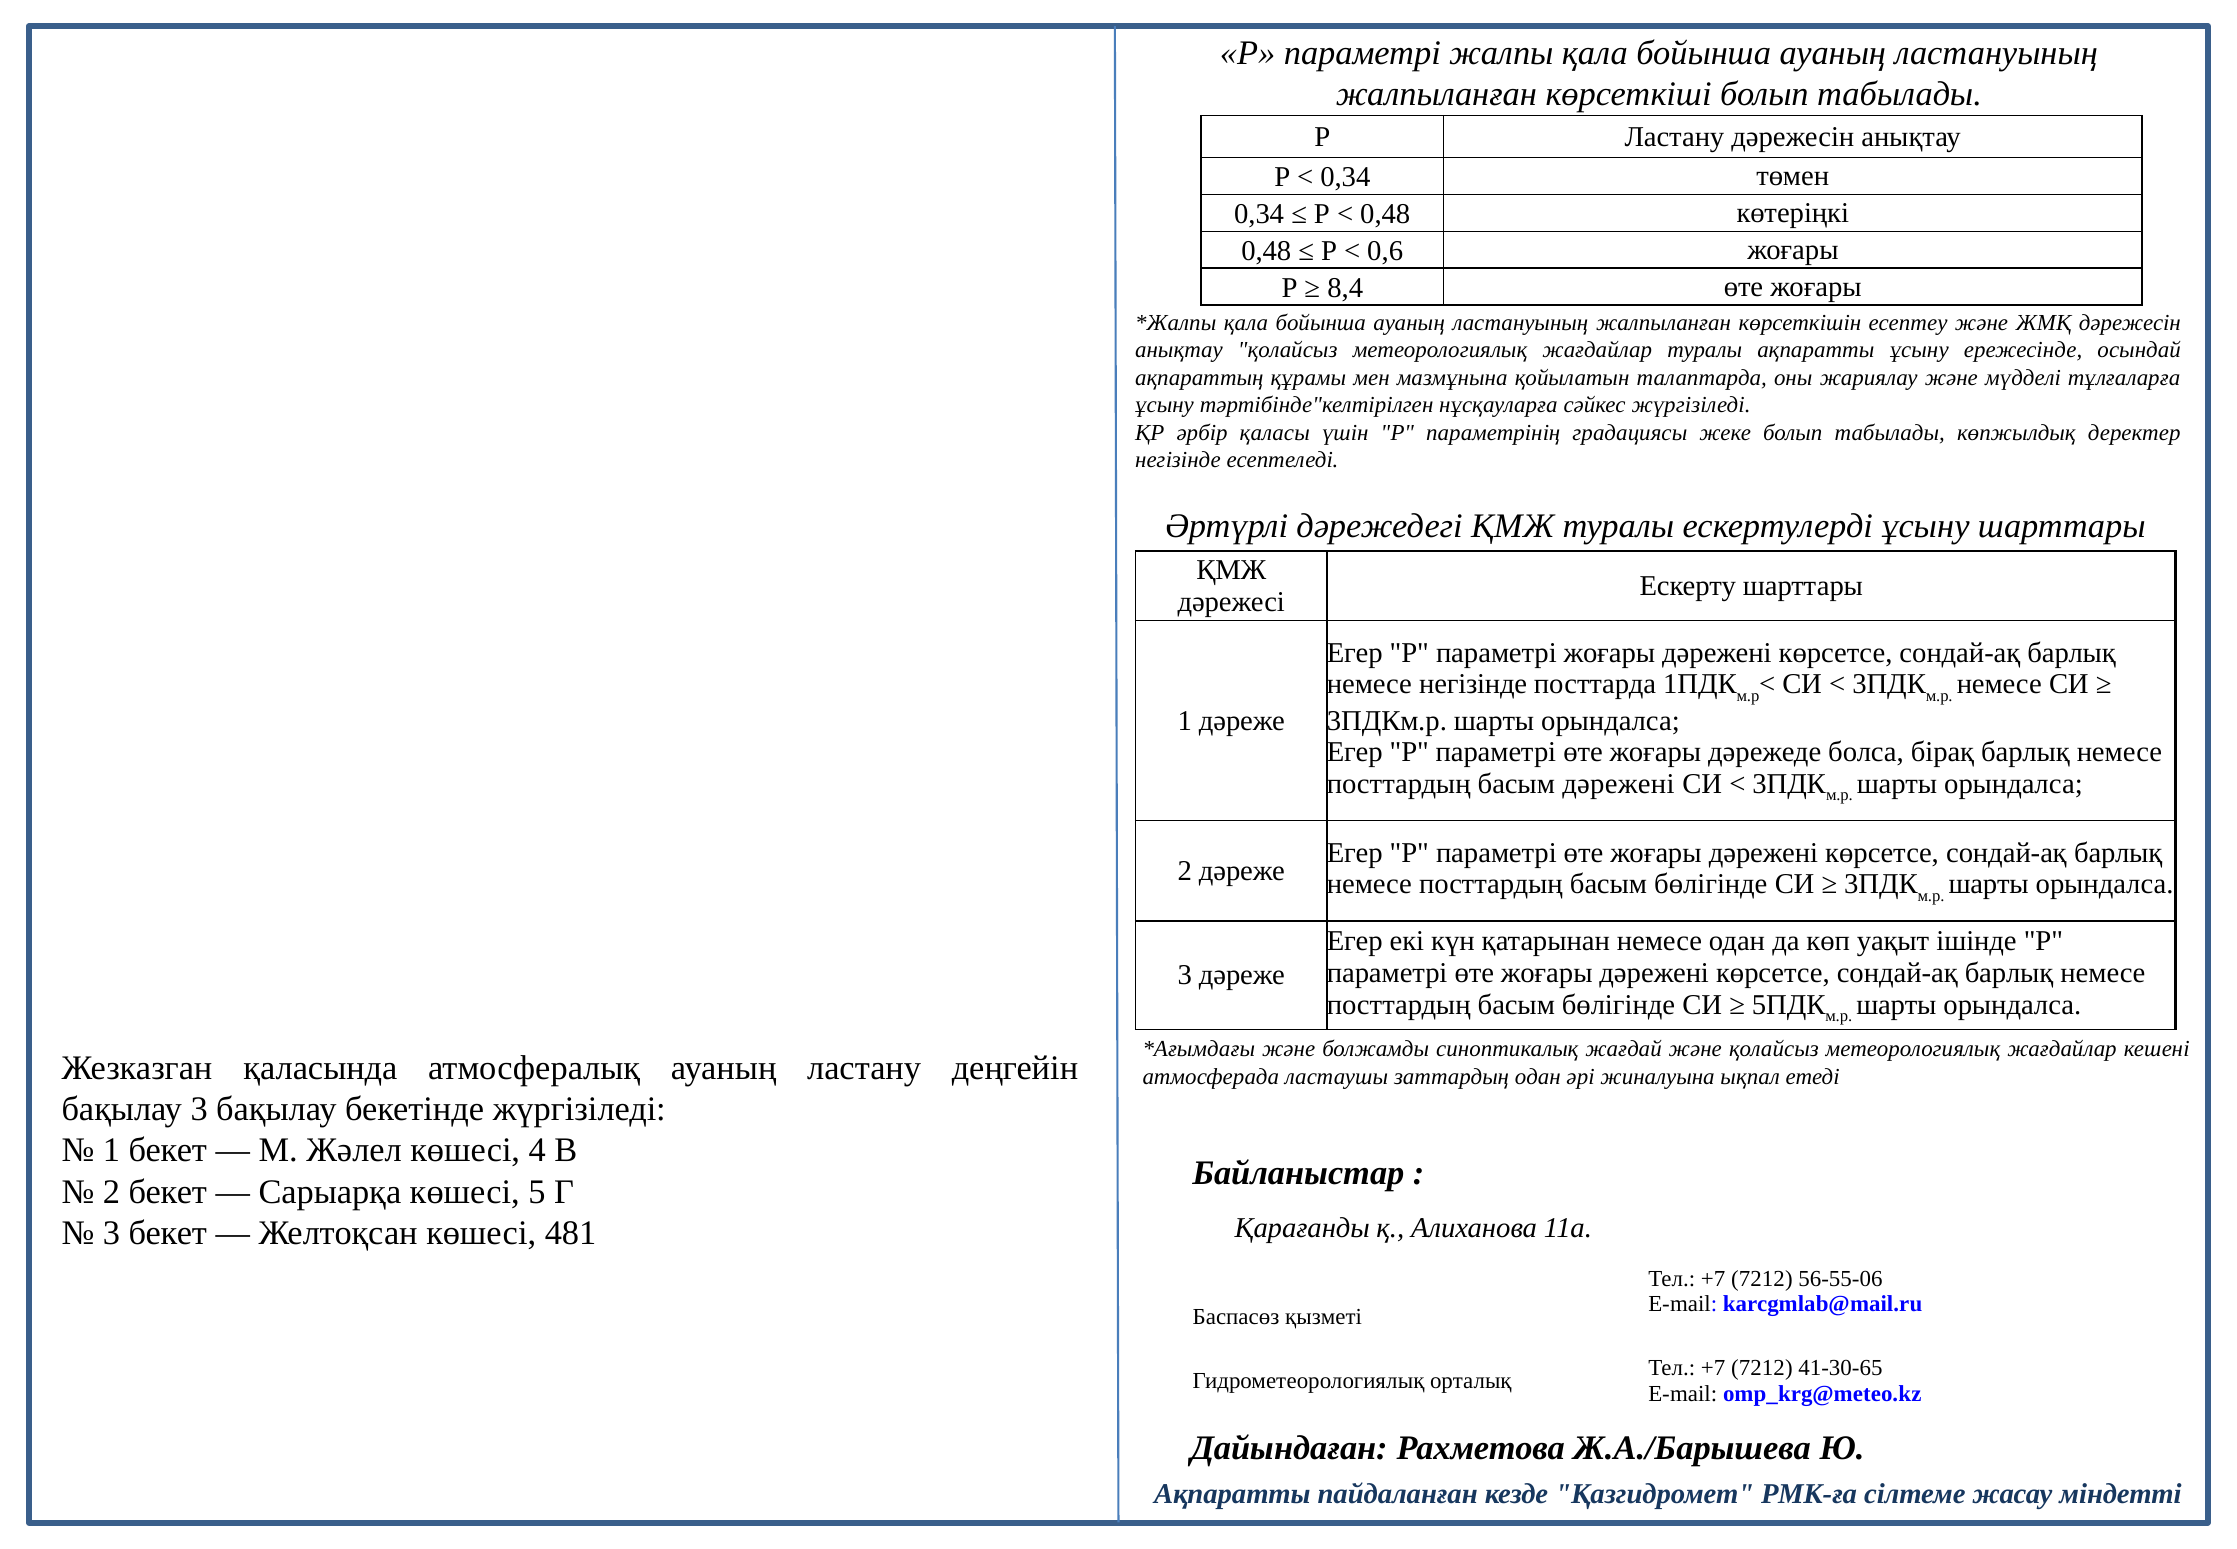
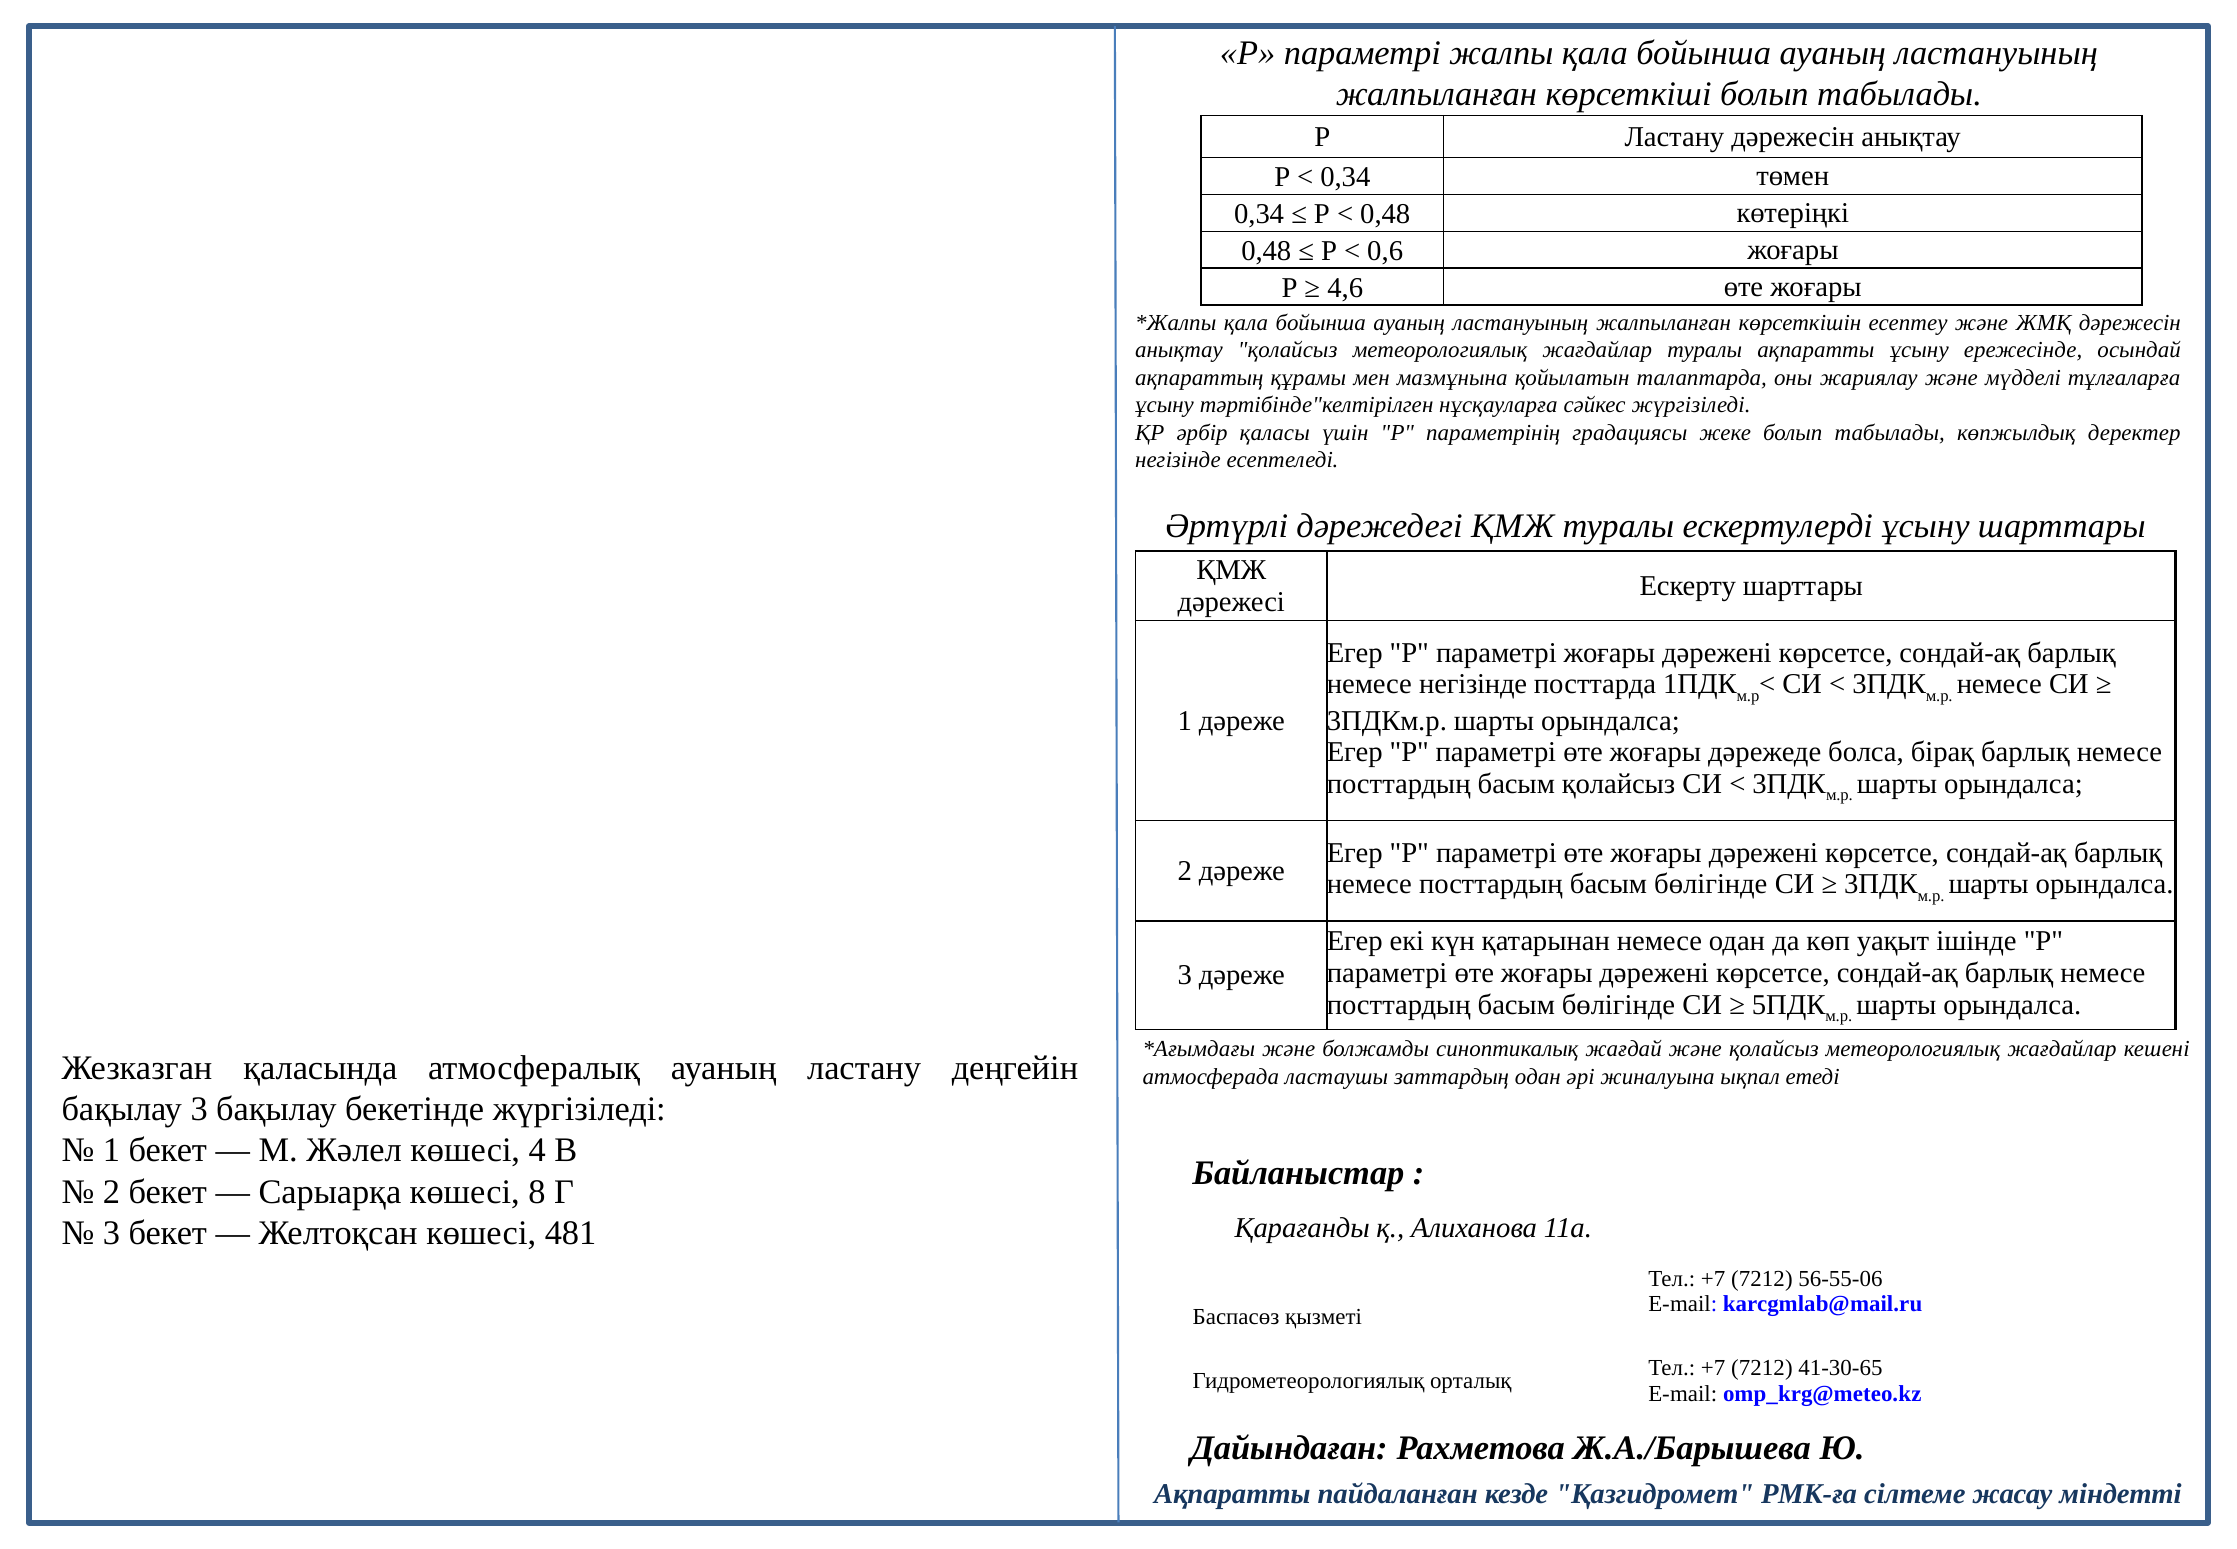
8,4: 8,4 -> 4,6 (1345, 288)
басым дәрежені: дәрежені -> қолайсыз (1619, 784)
5: 5 -> 8 (537, 1191)
